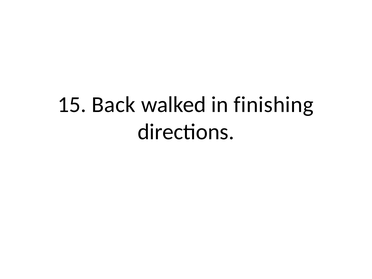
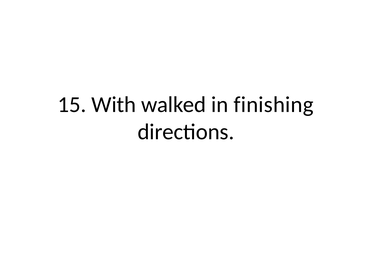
Back: Back -> With (114, 105)
